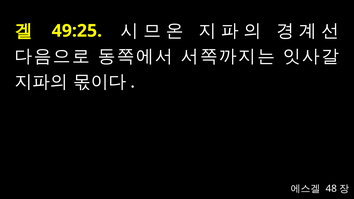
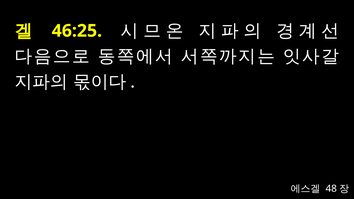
49:25: 49:25 -> 46:25 (77, 31)
